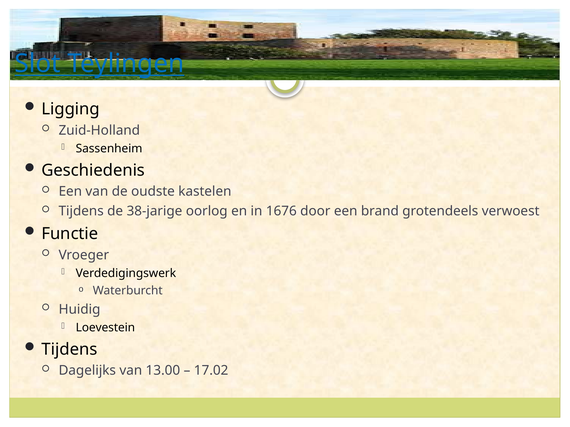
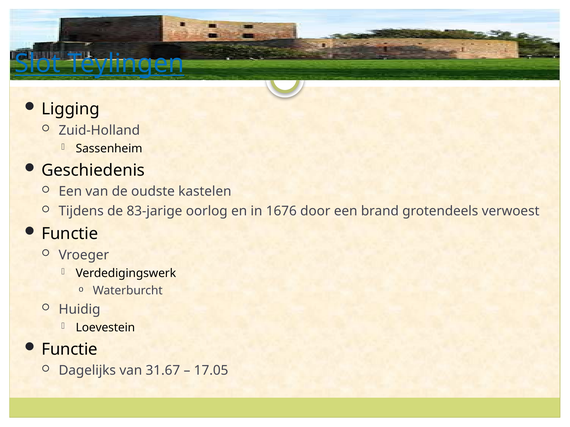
38-jarige: 38-jarige -> 83-jarige (154, 211)
Tijdens: Tijdens -> Functie (70, 350)
13.00: 13.00 -> 31.67 (163, 371)
17.02: 17.02 -> 17.05 (211, 371)
